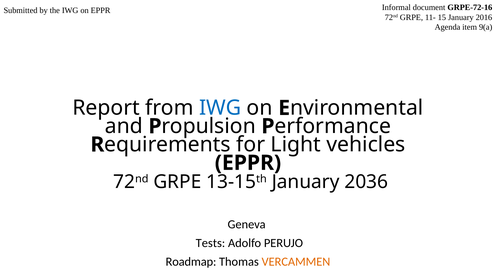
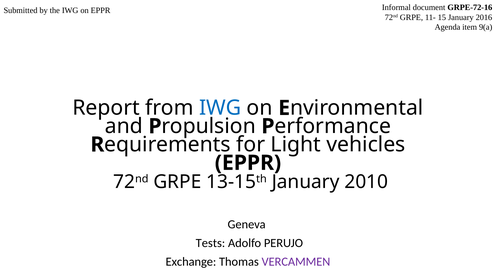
2036: 2036 -> 2010 (366, 182)
Roadmap: Roadmap -> Exchange (191, 262)
VERCAMMEN colour: orange -> purple (296, 262)
